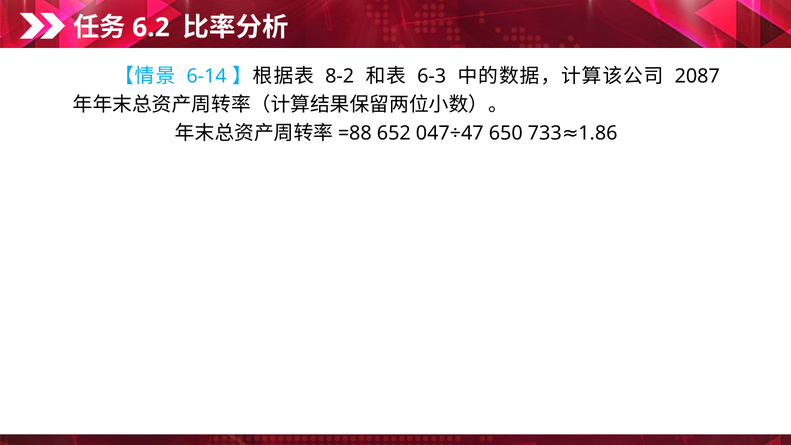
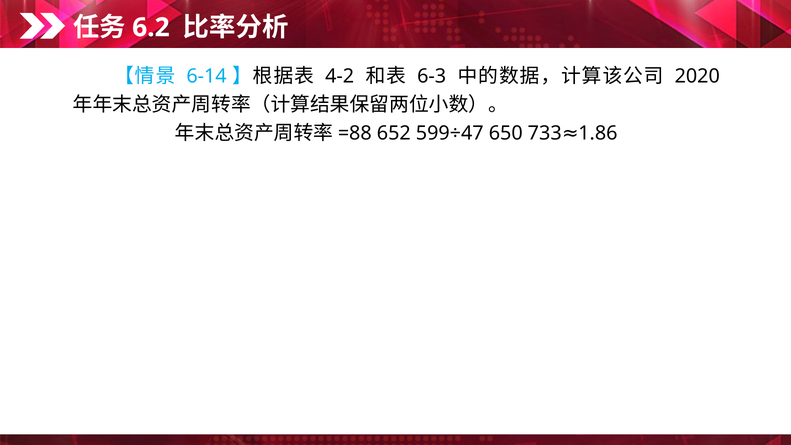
8-2: 8-2 -> 4-2 (340, 76)
2087: 2087 -> 2020 (697, 76)
047÷47: 047÷47 -> 599÷47 (450, 133)
